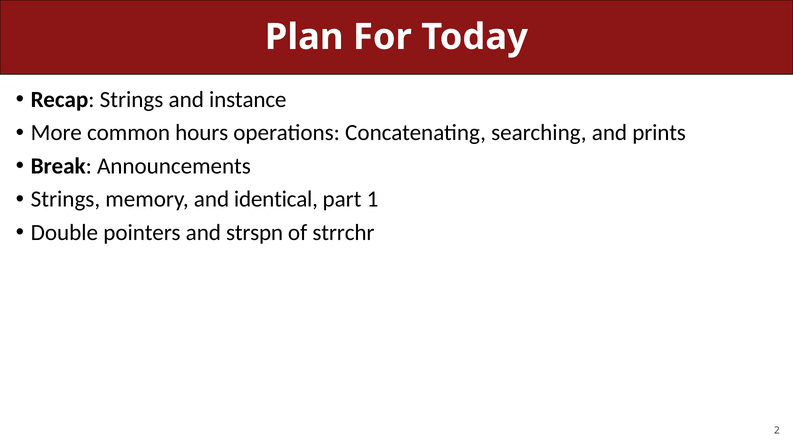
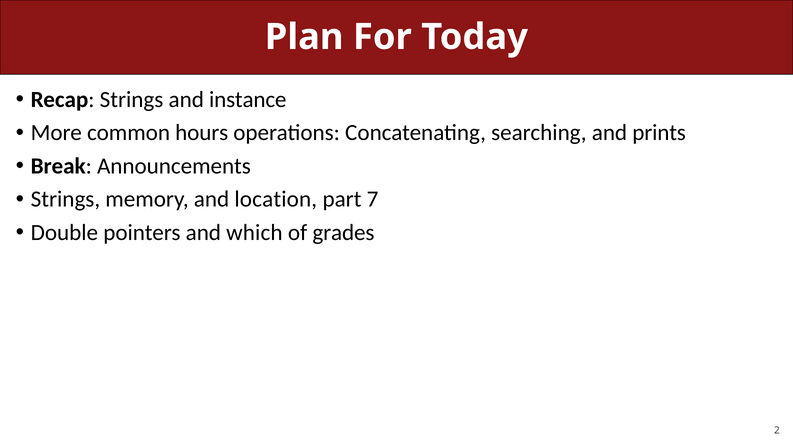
identical: identical -> location (276, 199)
1: 1 -> 7 (373, 199)
strspn: strspn -> which (254, 233)
strrchr: strrchr -> grades (343, 233)
